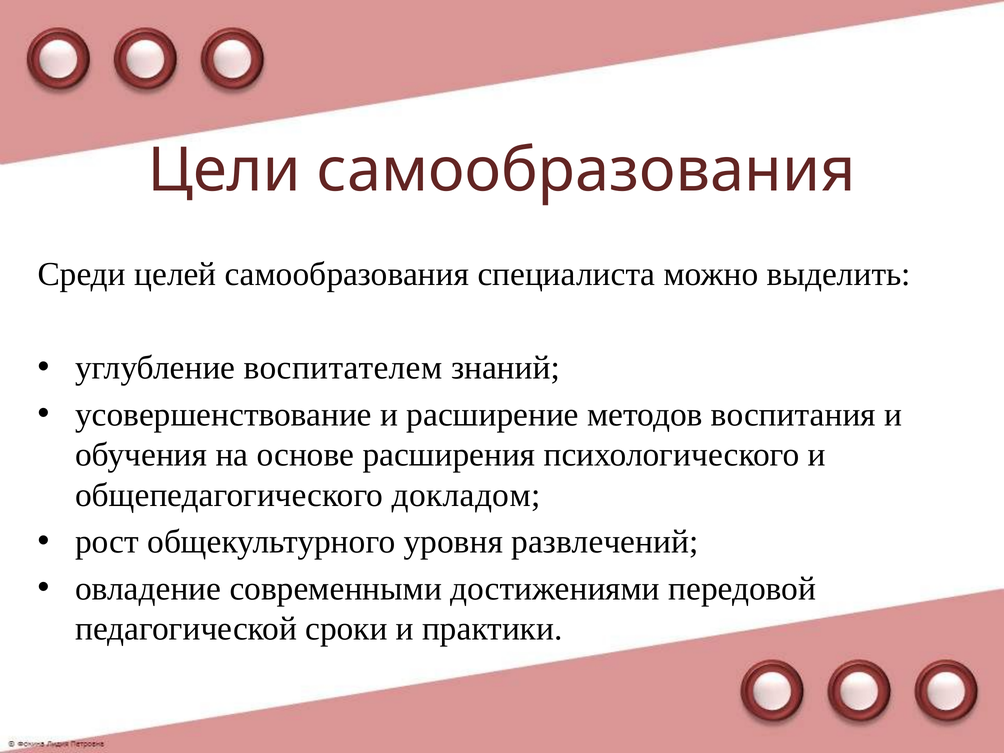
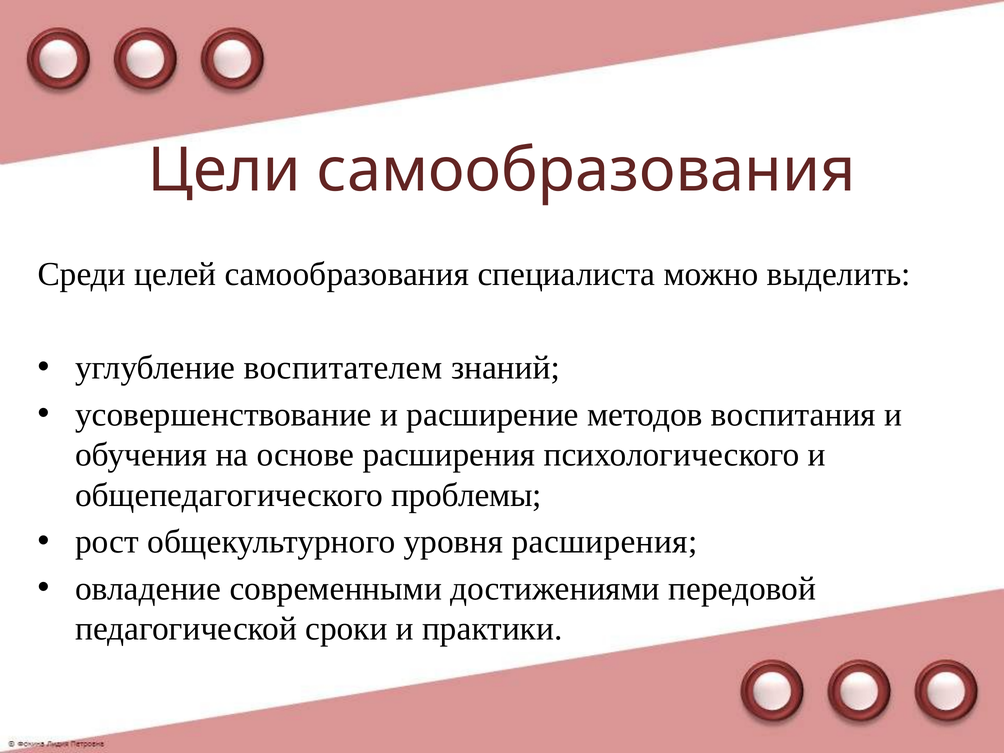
докладом: докладом -> проблемы (466, 495)
уровня развлечений: развлечений -> расширения (605, 542)
